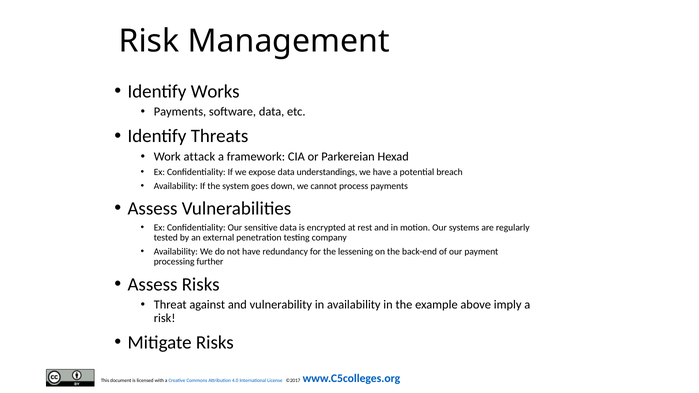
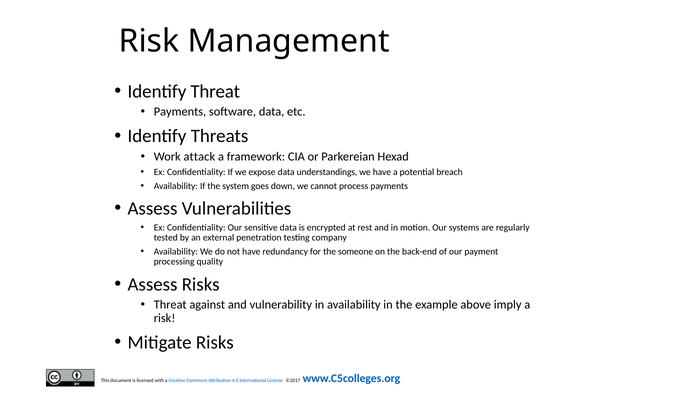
Identify Works: Works -> Threat (215, 91)
lessening: lessening -> someone (356, 252)
further: further -> quality (210, 262)
